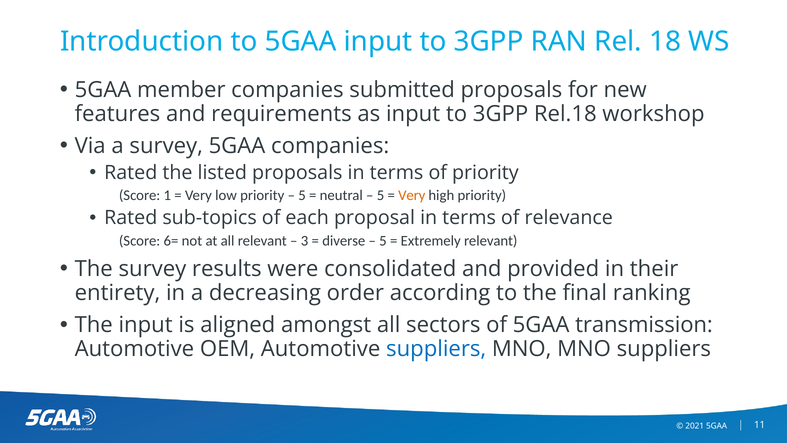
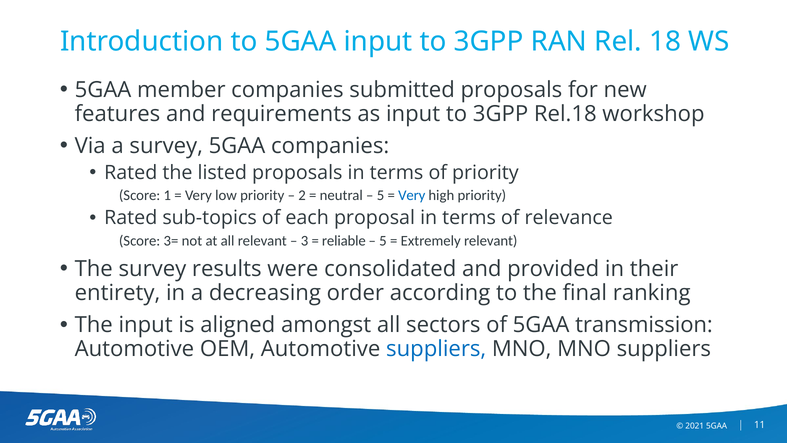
5: 5 -> 2 (302, 195)
Very colour: orange -> blue (412, 195)
6=: 6= -> 3= (171, 241)
diverse: diverse -> reliable (344, 241)
